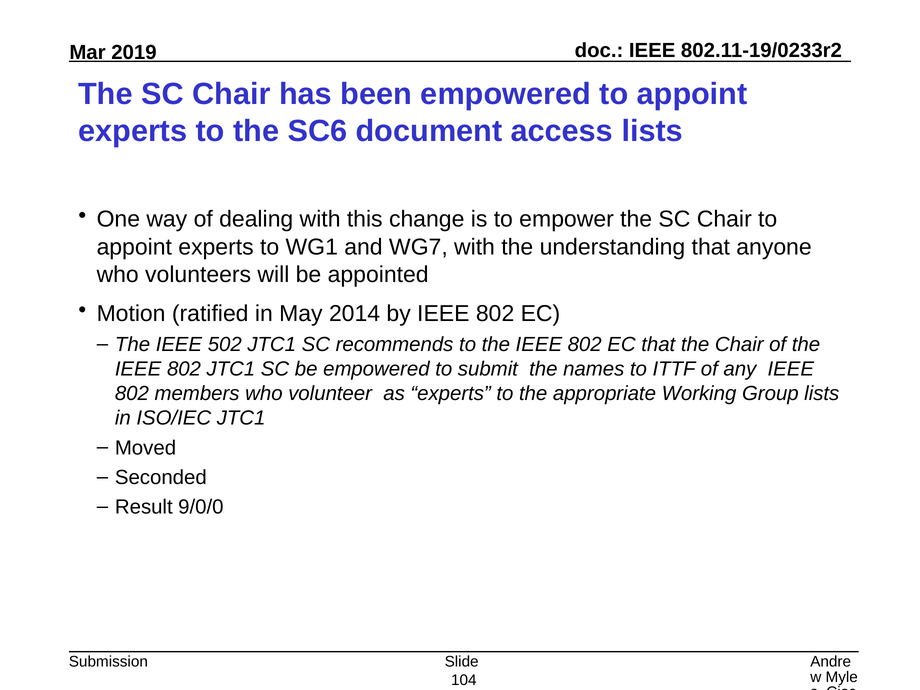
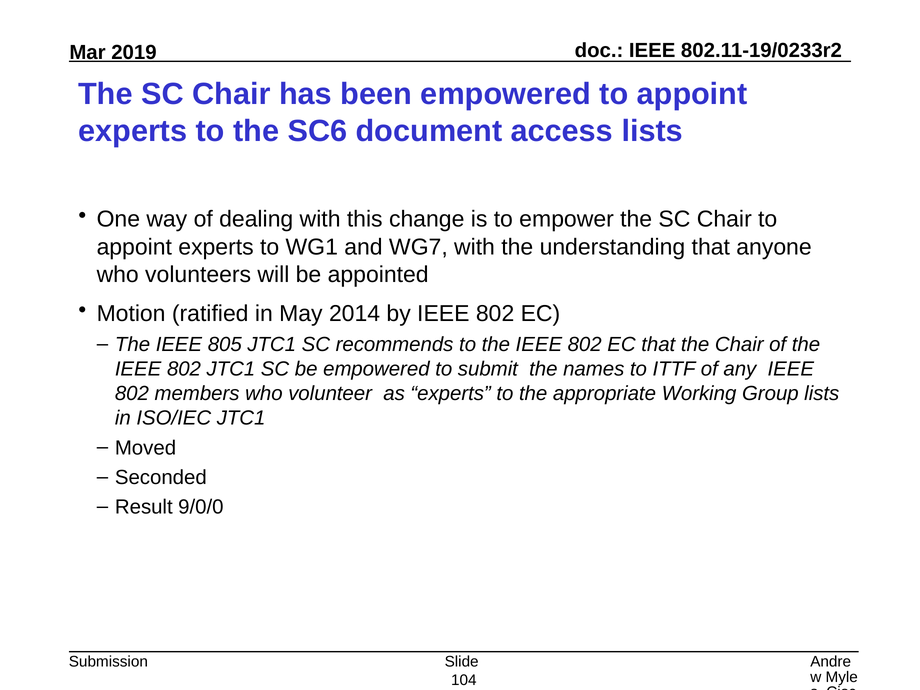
502: 502 -> 805 (225, 345)
